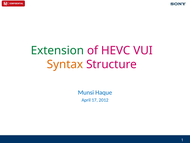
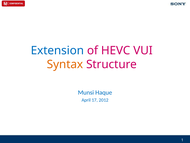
Extension colour: green -> blue (57, 50)
